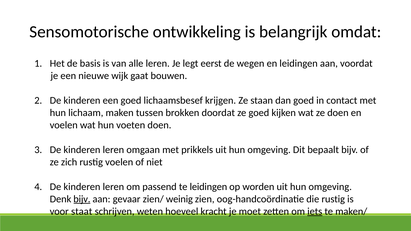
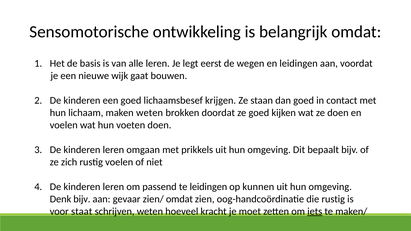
maken tussen: tussen -> weten (150, 113)
worden: worden -> kunnen (258, 187)
bijv underline: present -> none (82, 199)
zien/ weinig: weinig -> omdat (179, 199)
